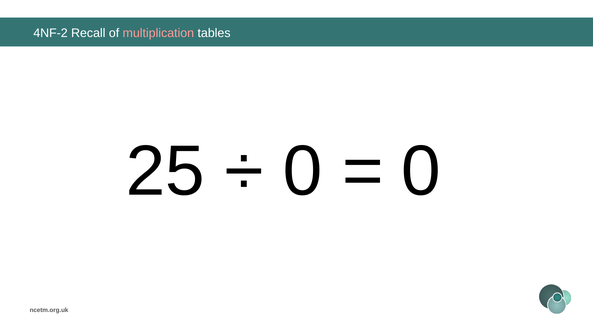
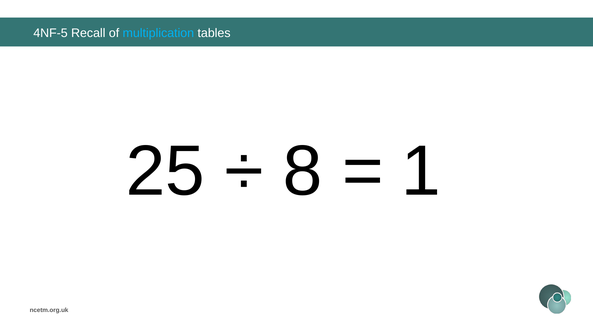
4NF-2: 4NF-2 -> 4NF-5 (51, 33)
multiplication colour: pink -> light blue (158, 33)
0: 0 -> 8 (303, 171)
0: 0 -> 1 (421, 171)
